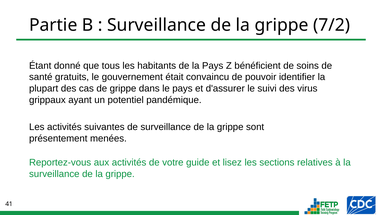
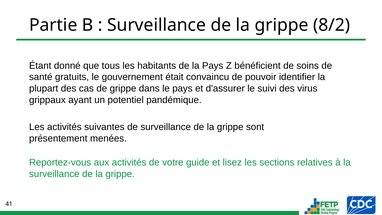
7/2: 7/2 -> 8/2 (332, 25)
